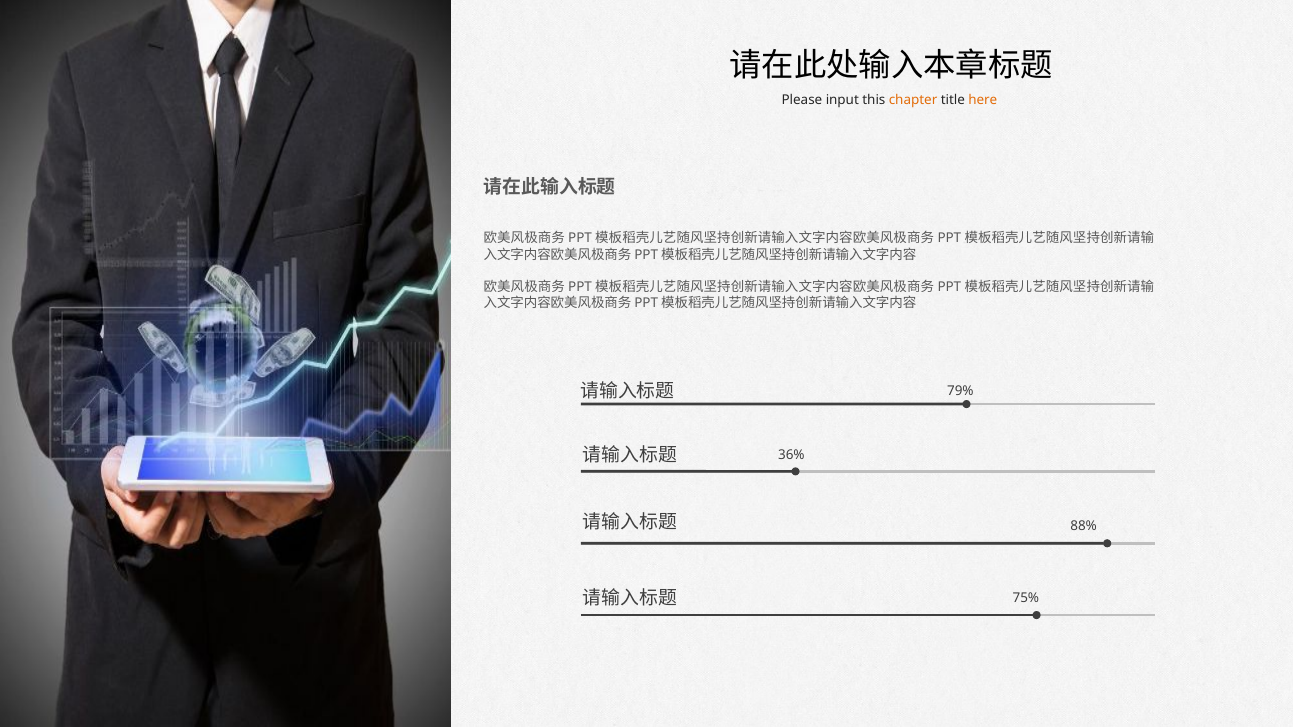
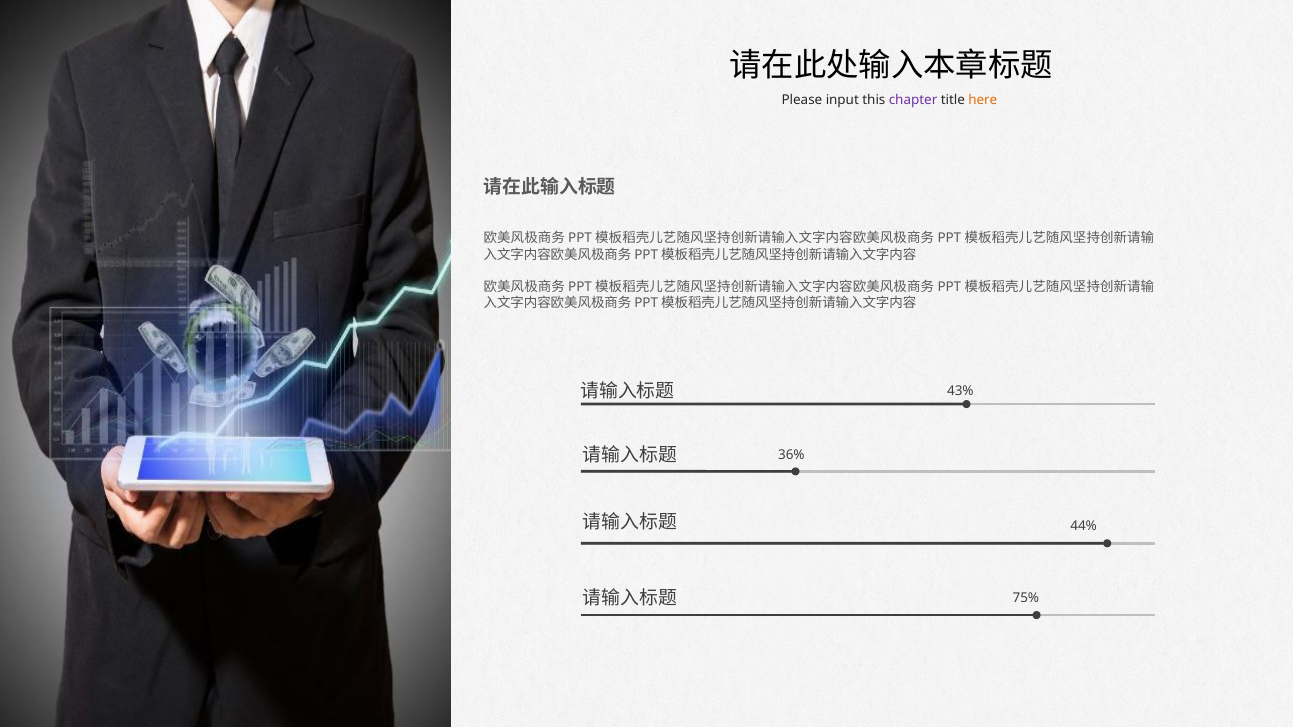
chapter colour: orange -> purple (913, 100)
79%: 79% -> 43% (960, 391)
88%: 88% -> 44% (1084, 527)
